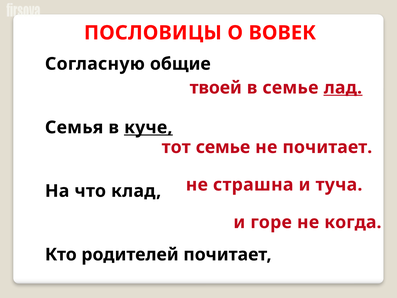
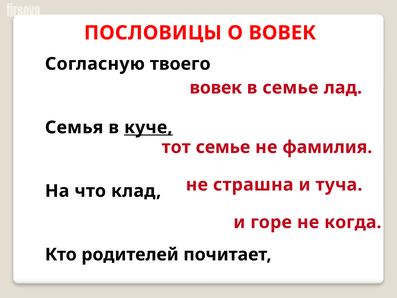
общие: общие -> твоего (180, 64)
твоей: твоей -> вовек (216, 88)
лад underline: present -> none (343, 88)
не почитает: почитает -> фамилия (327, 147)
